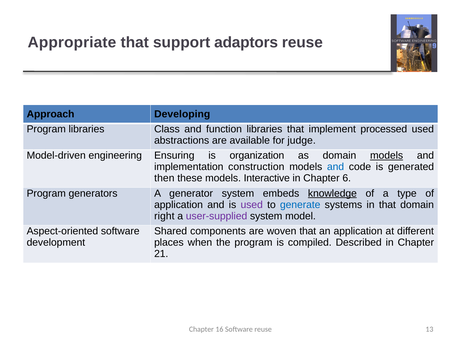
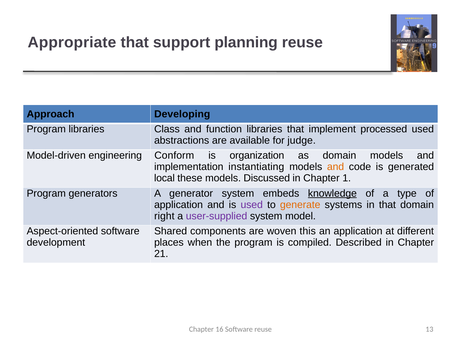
adaptors: adaptors -> planning (246, 42)
Ensuring: Ensuring -> Conform (174, 156)
models underline: present -> none (387, 156)
construction: construction -> instantiating (256, 167)
and colour: blue -> orange (336, 167)
then: then -> local (164, 179)
Interactive: Interactive -> Discussed (267, 179)
6: 6 -> 1 (347, 179)
generate colour: blue -> orange (300, 205)
woven that: that -> this (308, 232)
